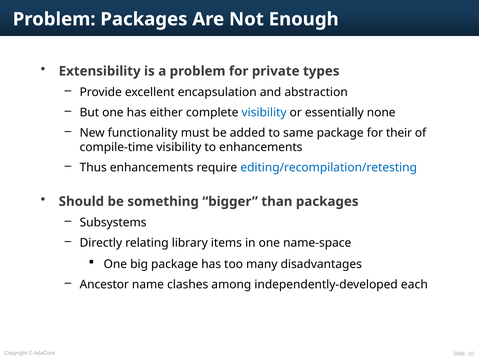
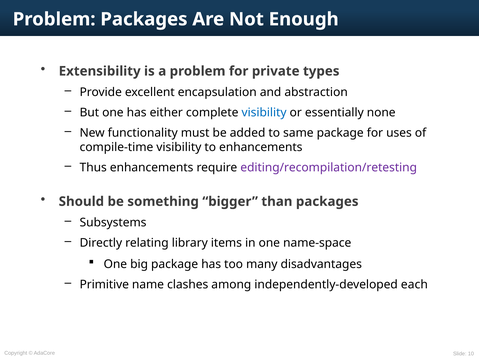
their: their -> uses (399, 133)
editing/recompilation/retesting colour: blue -> purple (329, 168)
Ancestor: Ancestor -> Primitive (104, 285)
